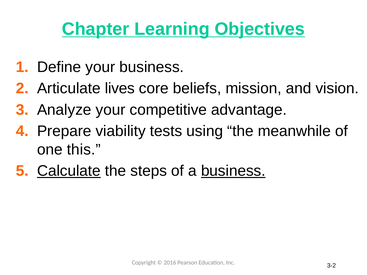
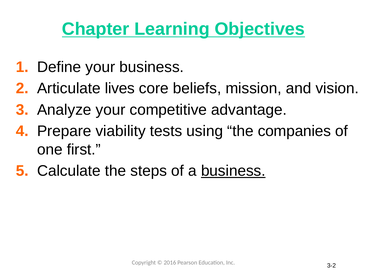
meanwhile: meanwhile -> companies (294, 131)
this: this -> first (84, 150)
Calculate underline: present -> none (69, 171)
